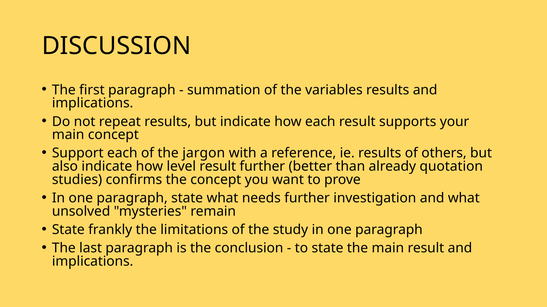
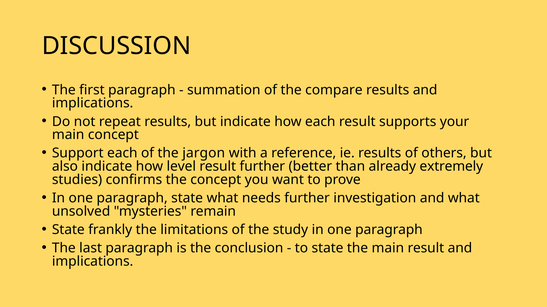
variables: variables -> compare (334, 90)
quotation: quotation -> extremely (451, 167)
